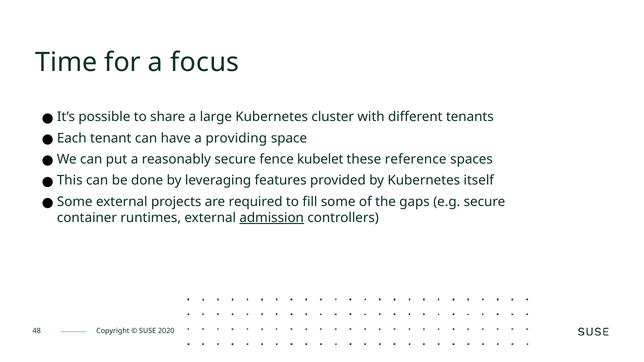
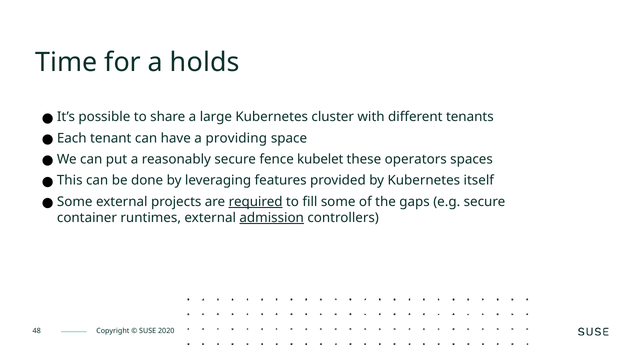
focus: focus -> holds (205, 62)
reference: reference -> operators (416, 160)
required underline: none -> present (256, 202)
